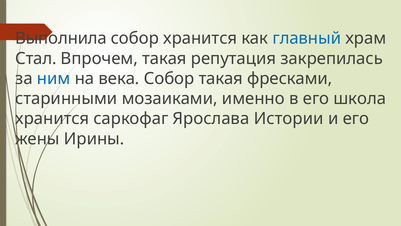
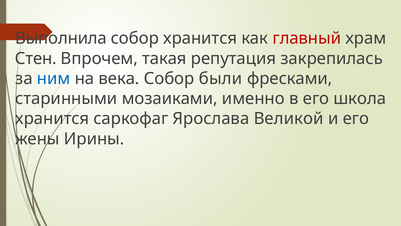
главный colour: blue -> red (307, 38)
Стал: Стал -> Стен (36, 58)
Собор такая: такая -> были (221, 78)
Истории: Истории -> Великой (289, 119)
